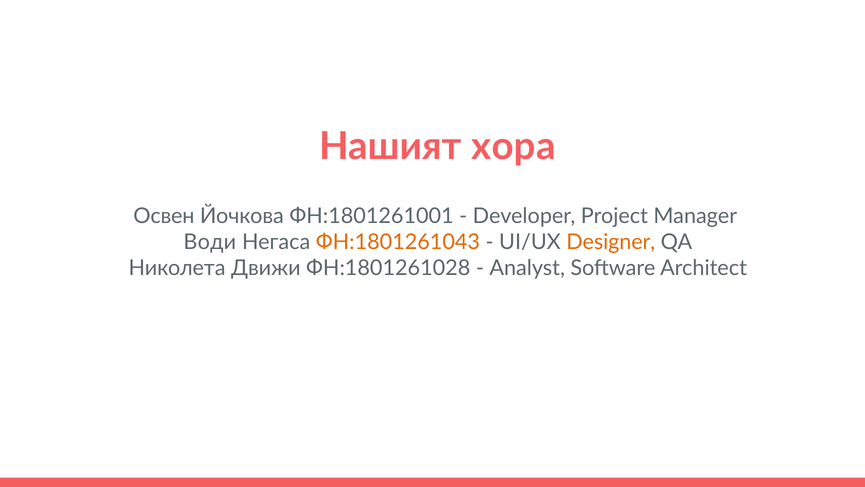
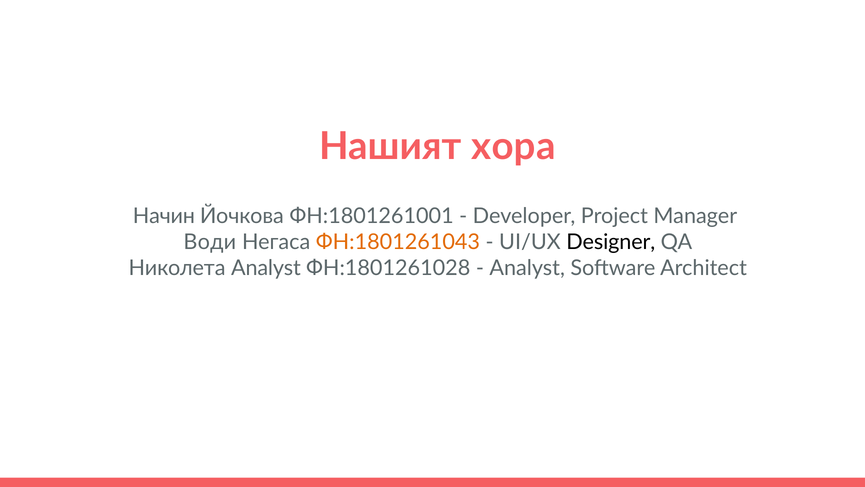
Освен: Освен -> Начин (164, 216)
Designer colour: orange -> black (611, 242)
Николета Движи: Движи -> Analyst (266, 268)
